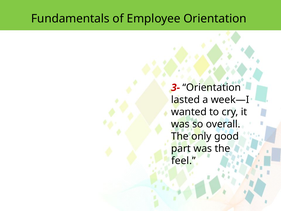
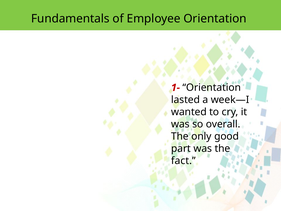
3-: 3- -> 1- (176, 88)
feel: feel -> fact (183, 161)
